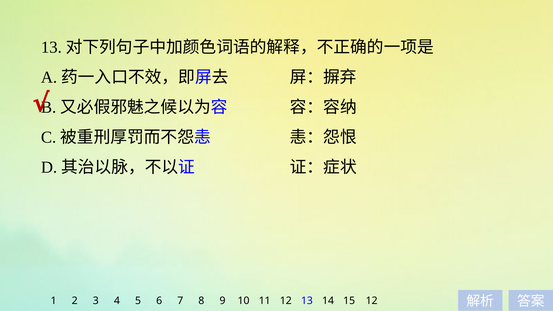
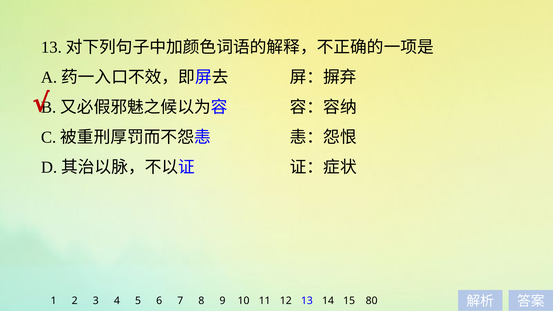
15 12: 12 -> 80 (372, 301)
